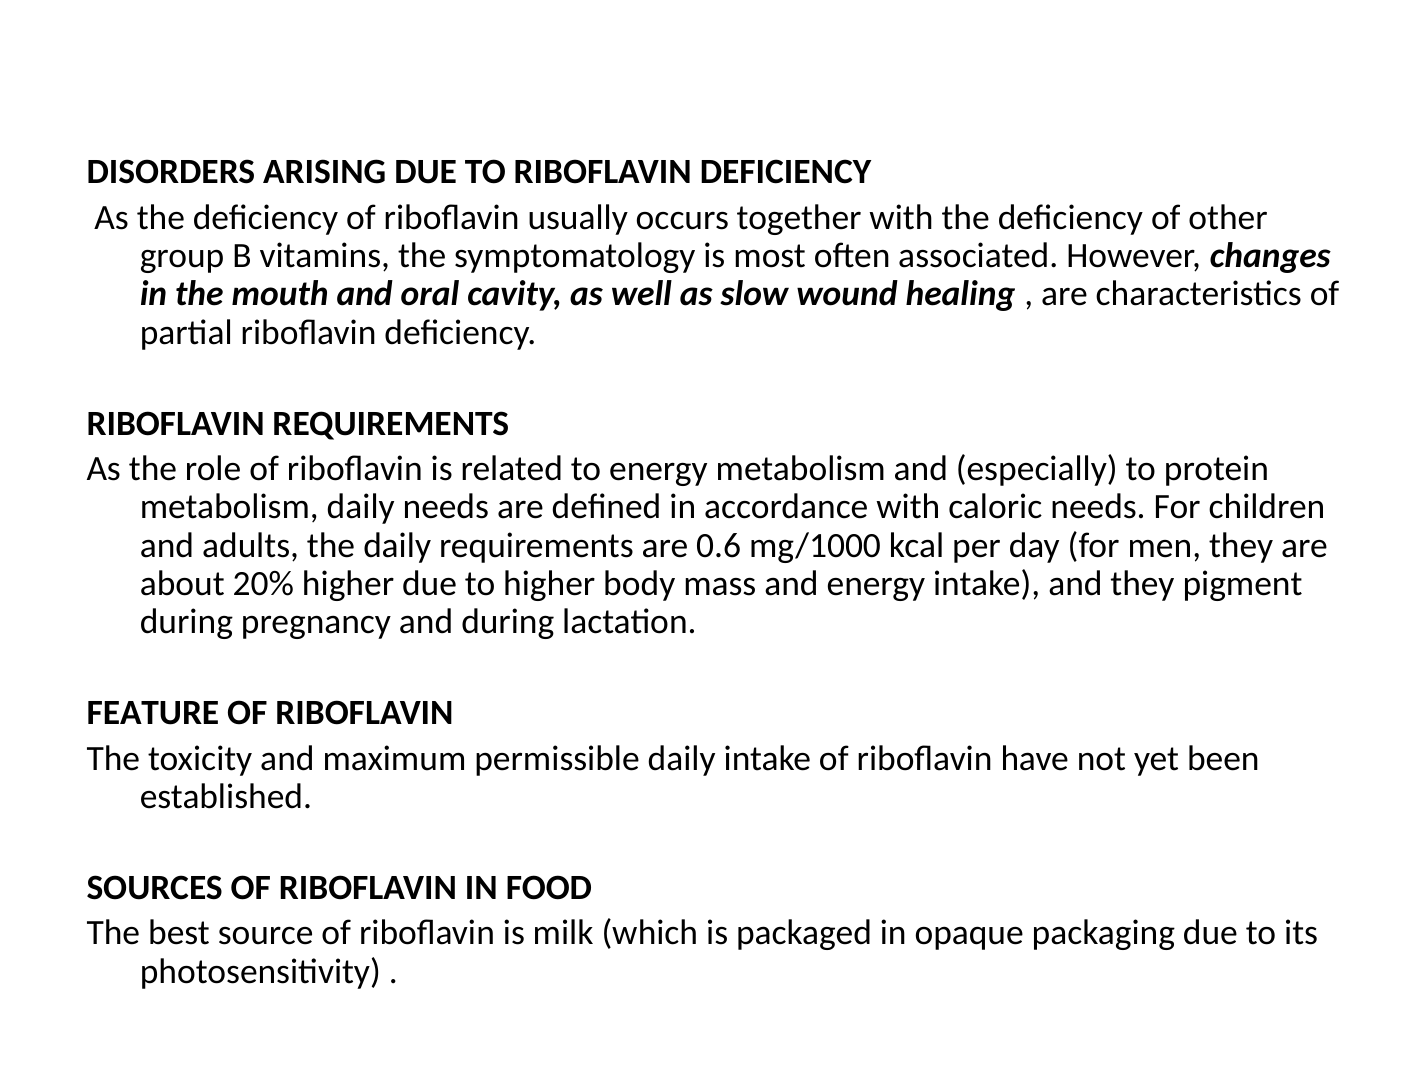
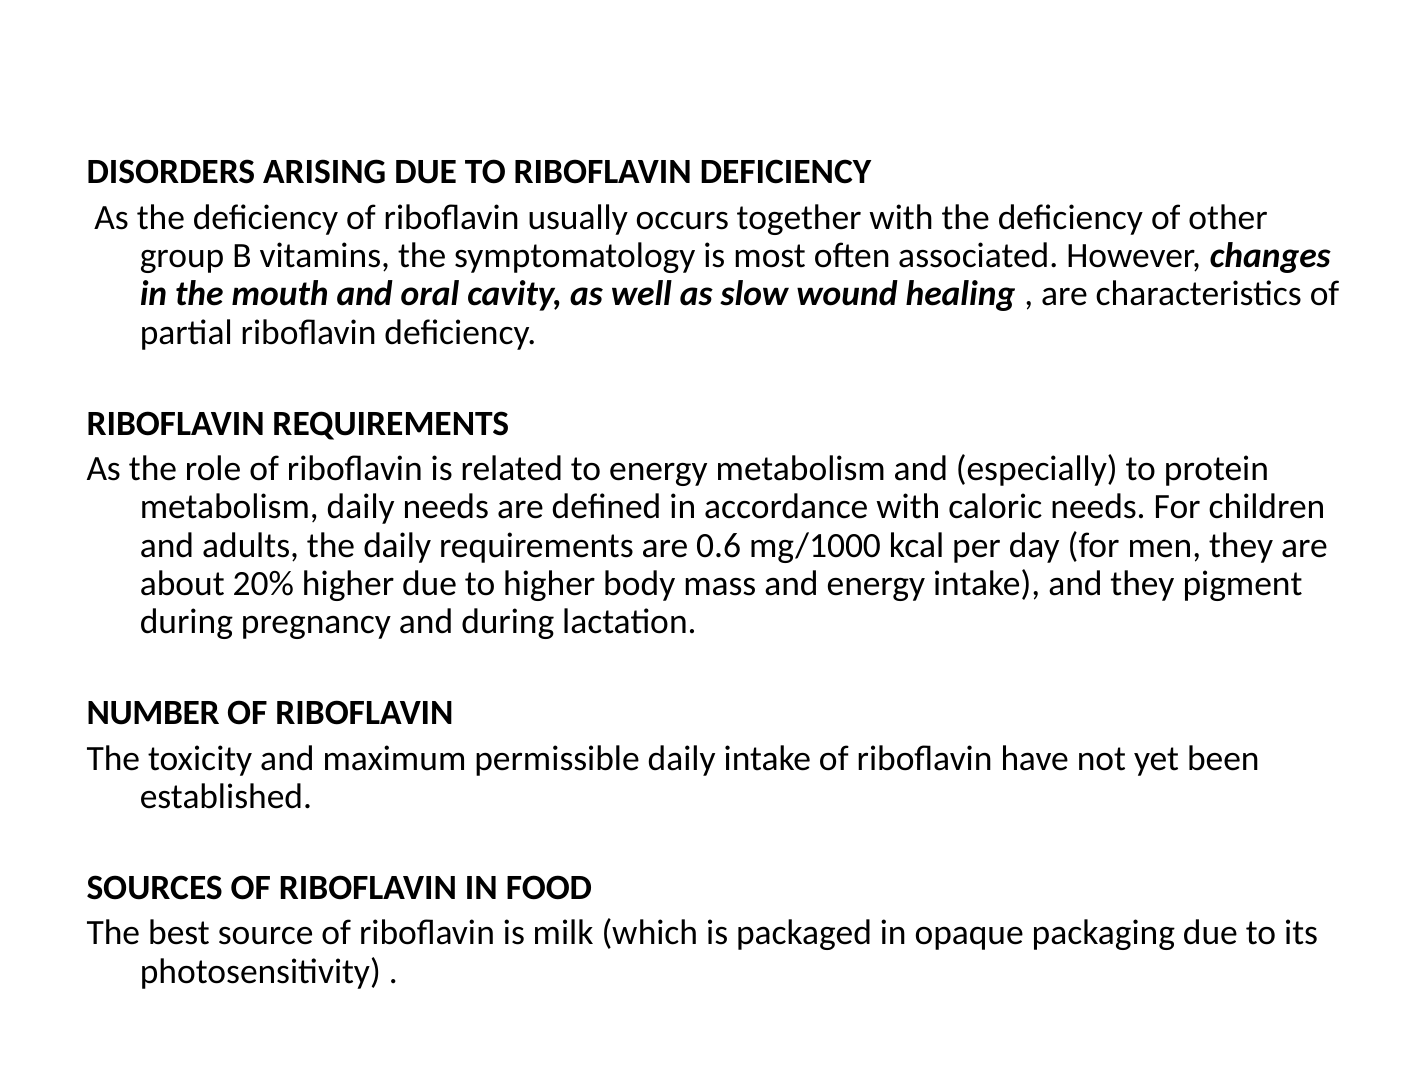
FEATURE: FEATURE -> NUMBER (153, 713)
